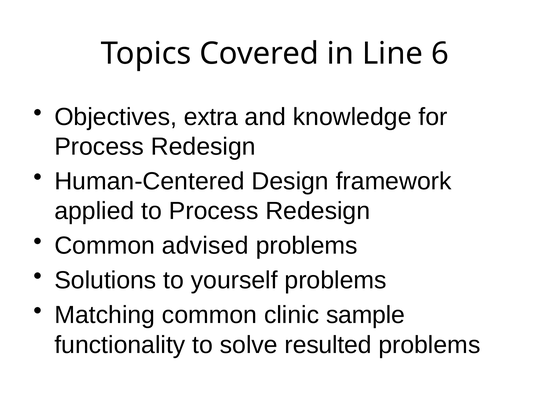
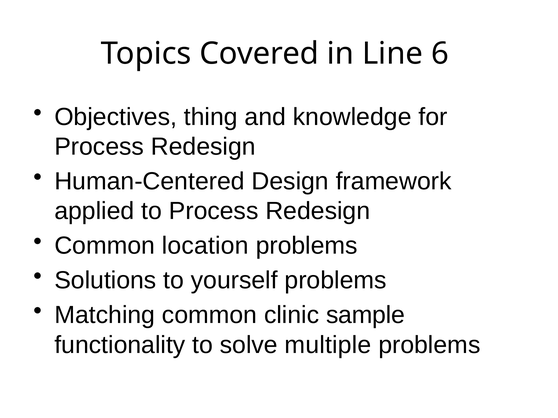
extra: extra -> thing (211, 117)
advised: advised -> location (205, 246)
resulted: resulted -> multiple (328, 345)
